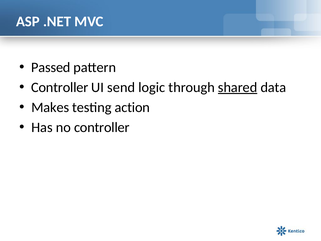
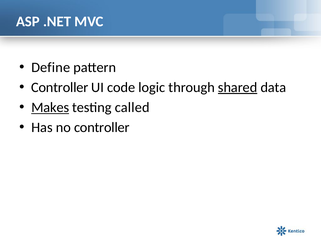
Passed: Passed -> Define (51, 67)
send: send -> code (121, 87)
Makes underline: none -> present (50, 107)
action: action -> called (132, 107)
